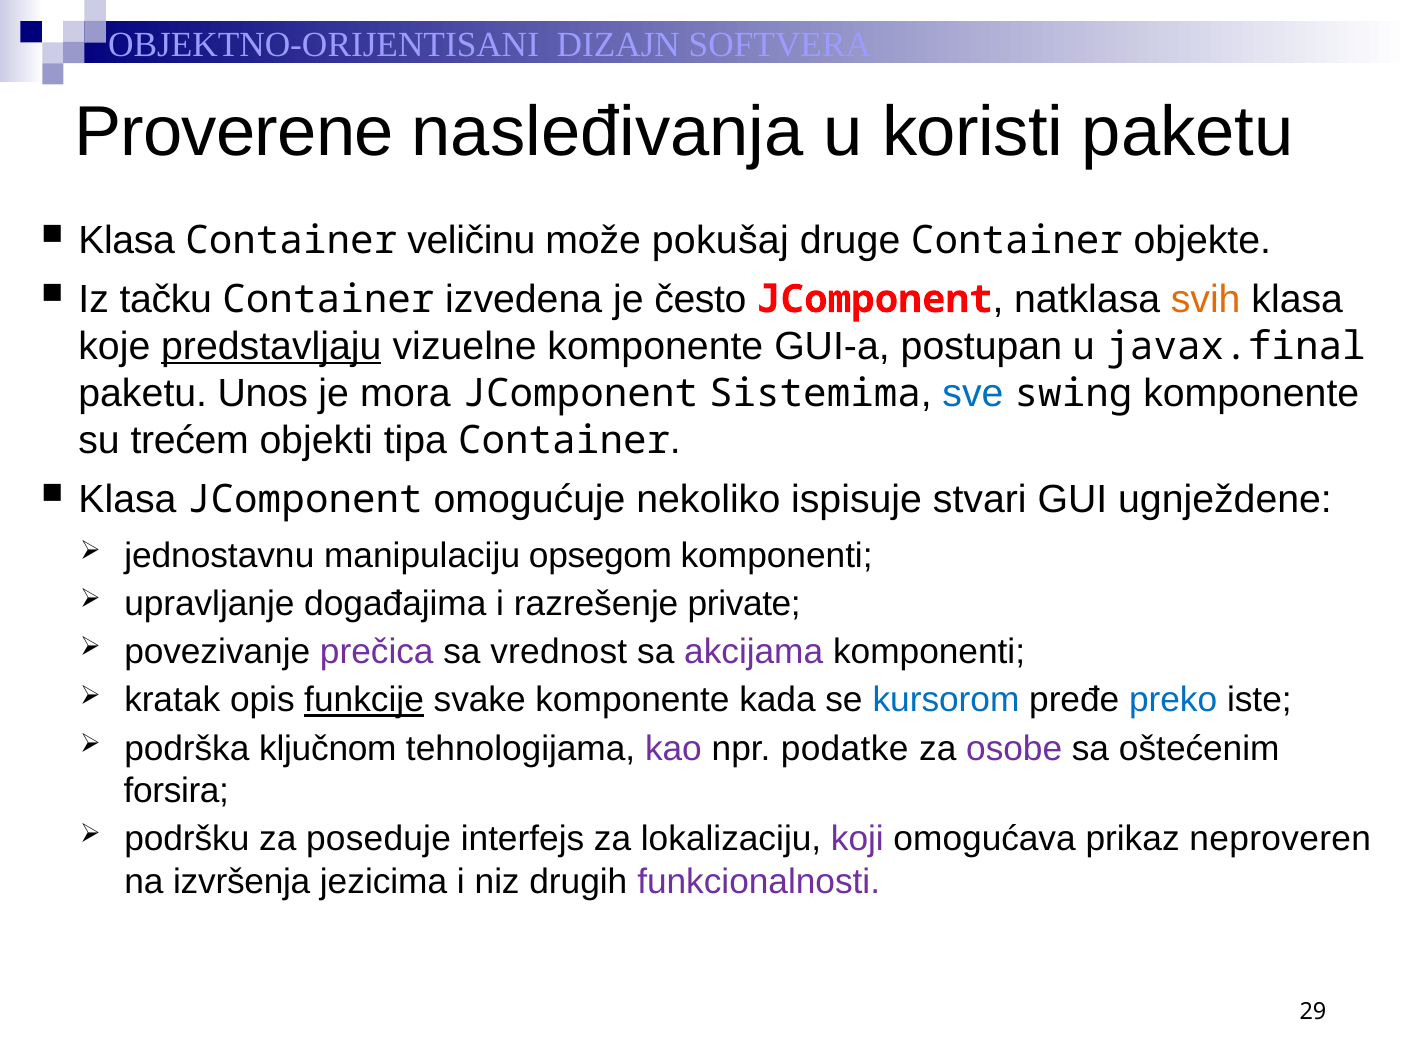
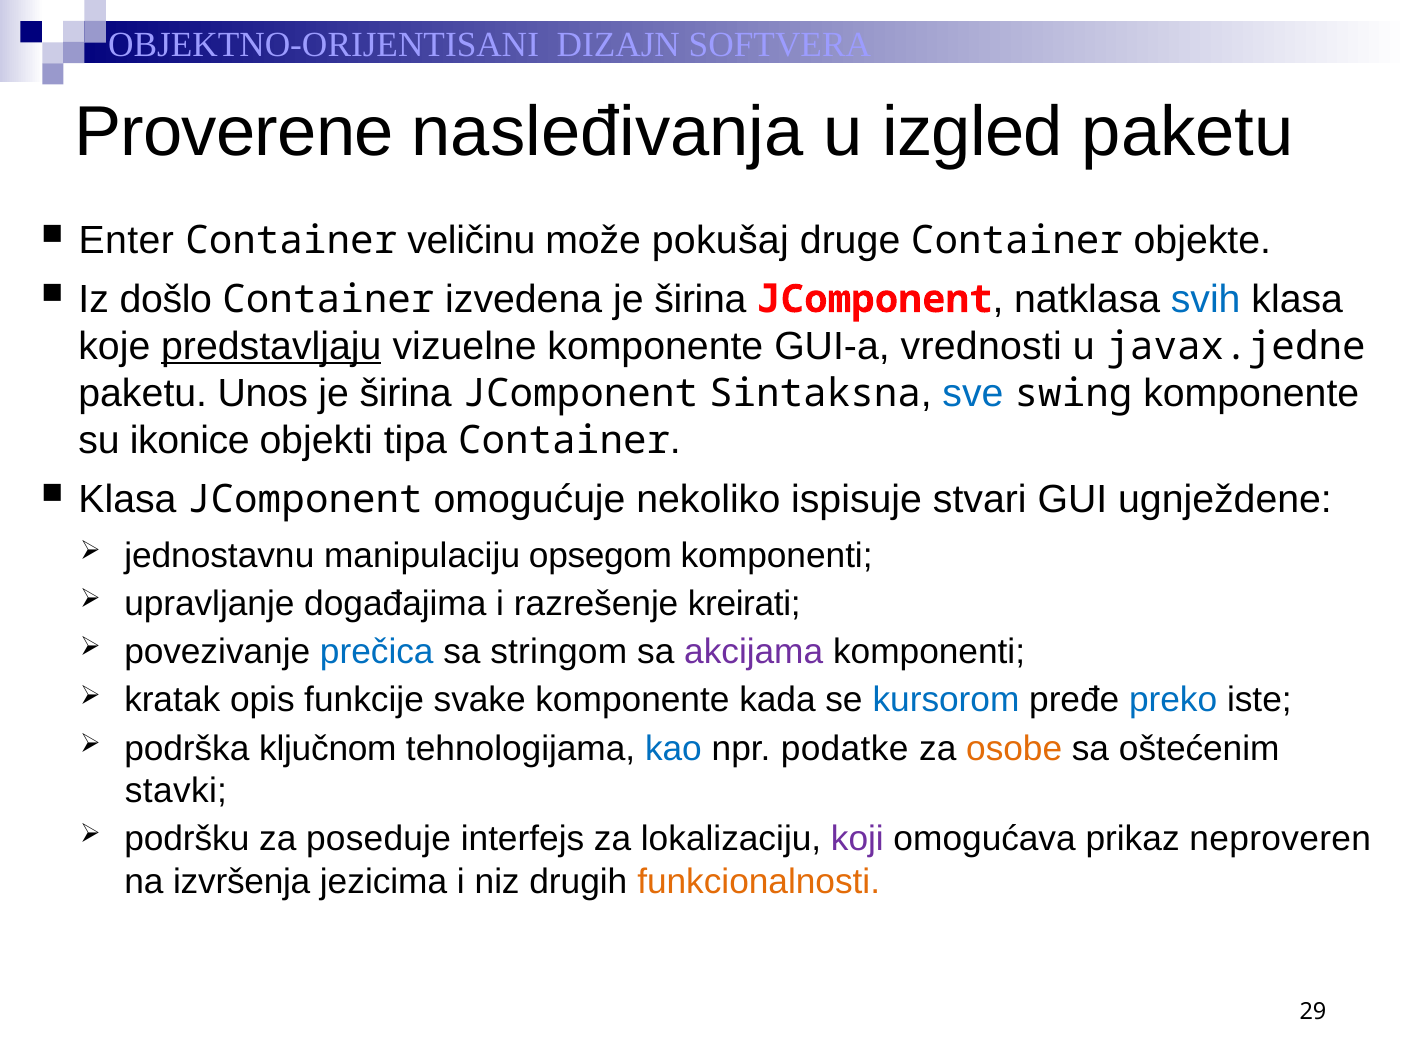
koristi: koristi -> izgled (973, 132)
Klasa: Klasa -> Enter (126, 240)
tačku: tačku -> došlo (166, 299)
izvedena je često: često -> širina (700, 299)
svih colour: orange -> blue (1206, 299)
postupan: postupan -> vrednosti (981, 346)
javax.final: javax.final -> javax.jedne (1236, 346)
mora: mora -> širina (406, 393)
Sistemima: Sistemima -> Sintaksna (815, 393)
trećem: trećem -> ikonice (190, 440)
private: private -> kreirati (744, 603)
prečica colour: purple -> blue (377, 652)
vrednost: vrednost -> stringom (559, 652)
funkcije underline: present -> none (364, 700)
kao colour: purple -> blue (673, 748)
osobe colour: purple -> orange (1014, 748)
forsira: forsira -> stavki (176, 790)
funkcionalnosti colour: purple -> orange (759, 881)
